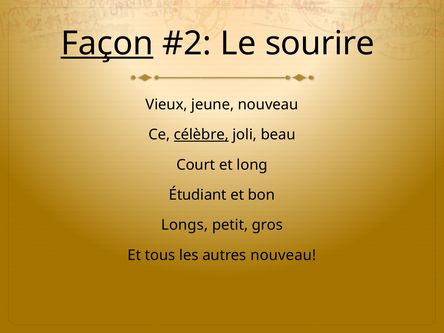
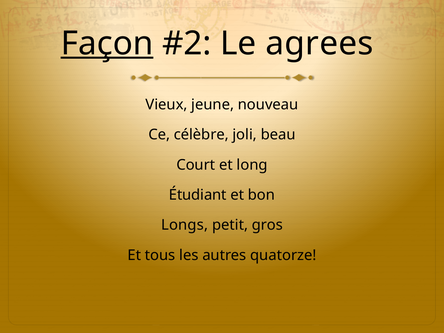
sourire: sourire -> agrees (320, 43)
célèbre underline: present -> none (201, 135)
autres nouveau: nouveau -> quatorze (283, 255)
